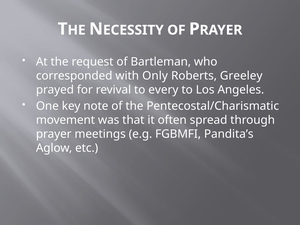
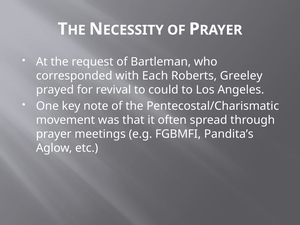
Only: Only -> Each (155, 76)
every: every -> could (163, 90)
